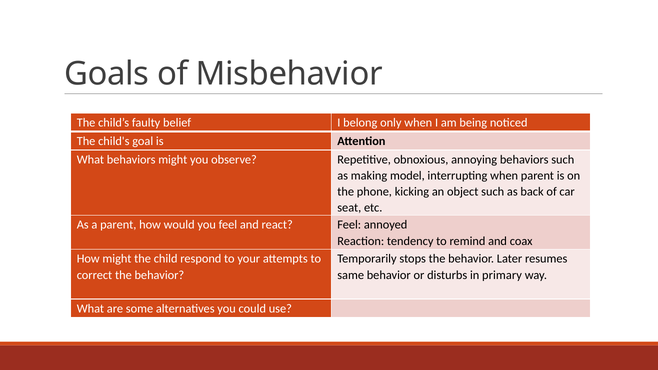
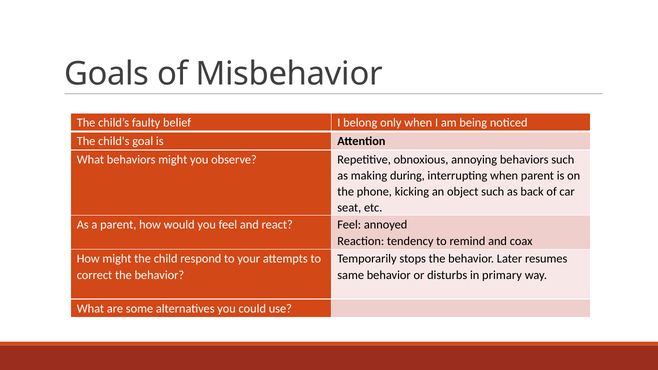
model: model -> during (407, 176)
